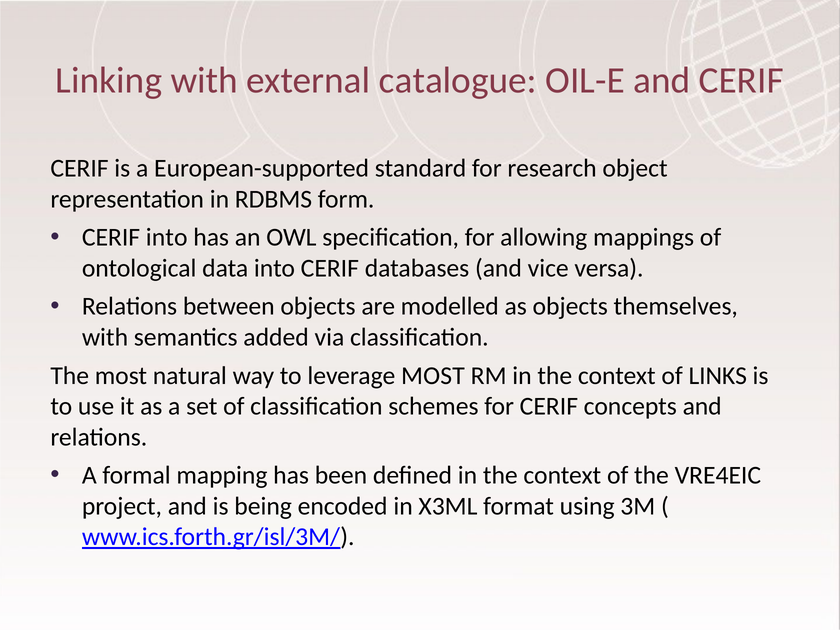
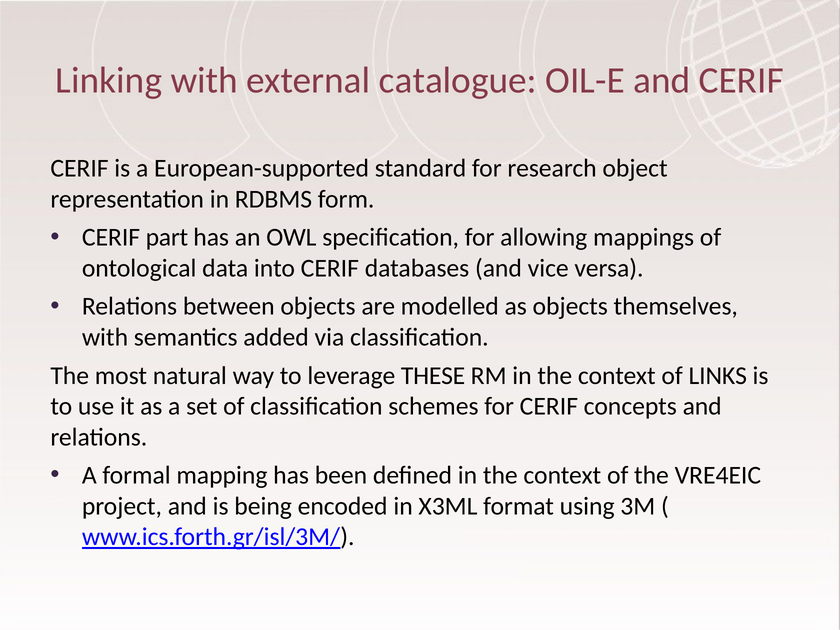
CERIF into: into -> part (167, 237)
leverage MOST: MOST -> THESE (433, 376)
